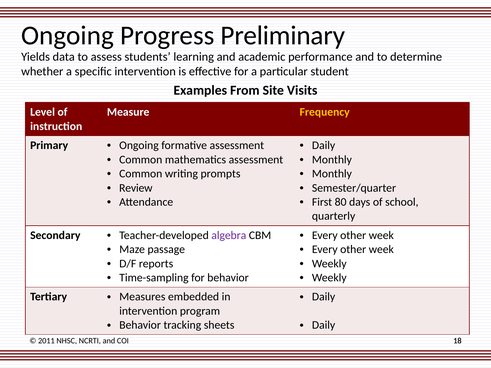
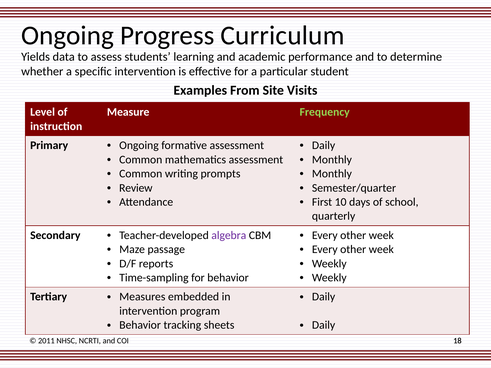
Preliminary: Preliminary -> Curriculum (283, 36)
Frequency colour: yellow -> light green (325, 112)
80: 80 -> 10 (341, 202)
